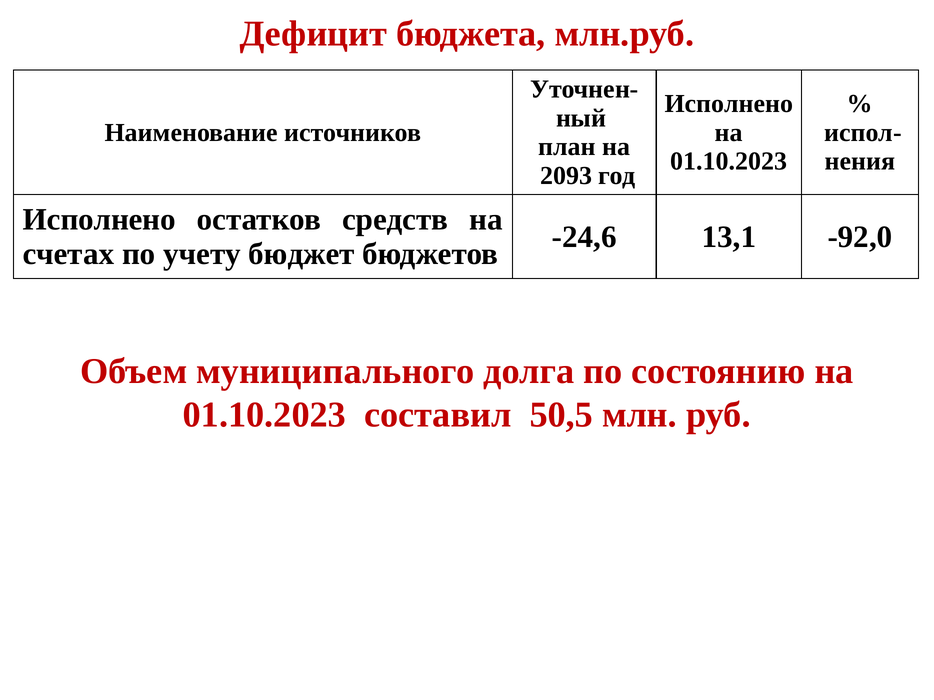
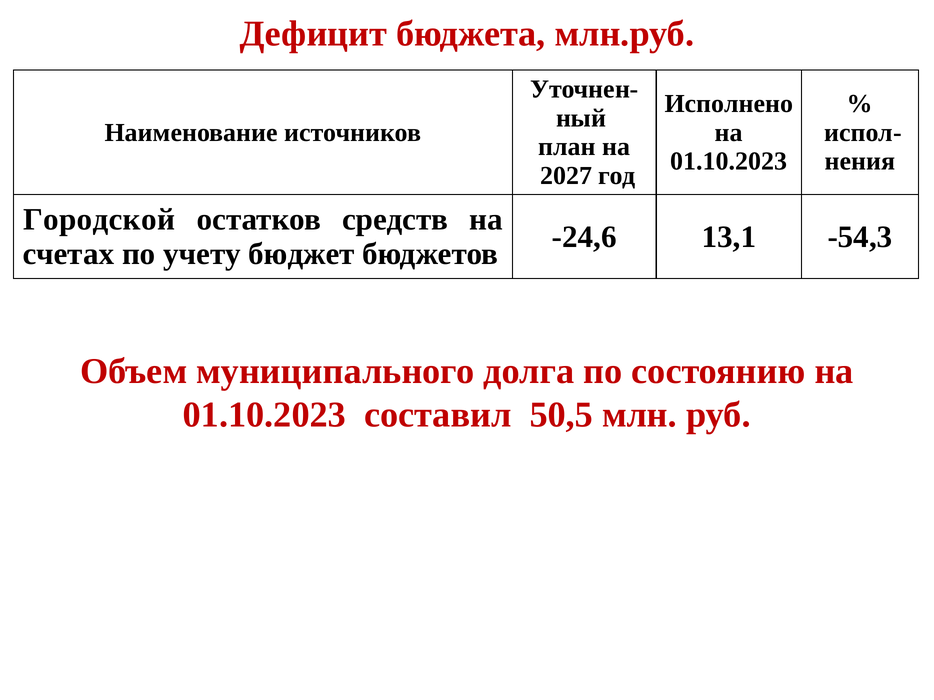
2093: 2093 -> 2027 (566, 176)
Исполнено: Исполнено -> Городской (99, 220)
-92,0: -92,0 -> -54,3 (860, 237)
